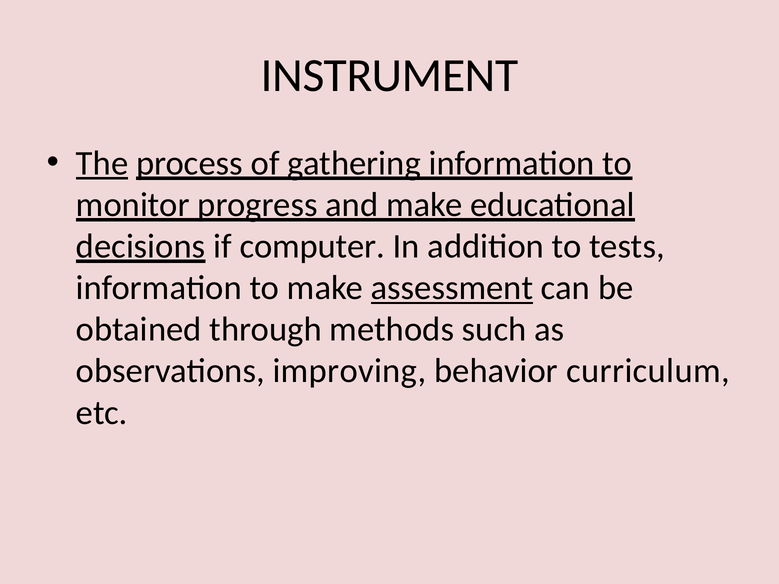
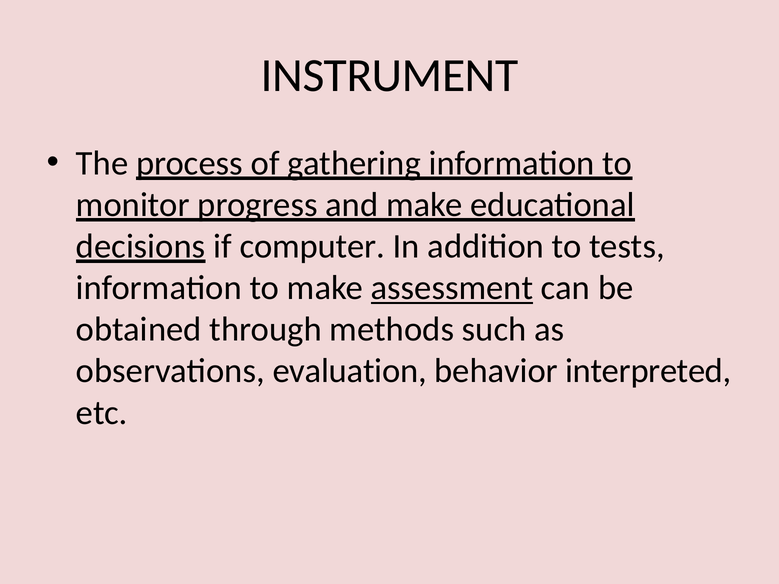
The underline: present -> none (102, 163)
improving: improving -> evaluation (350, 371)
curriculum: curriculum -> interpreted (648, 371)
